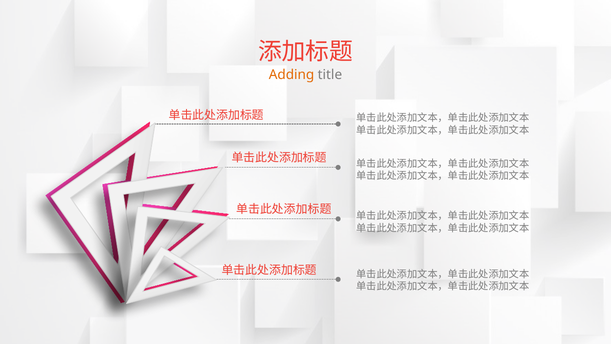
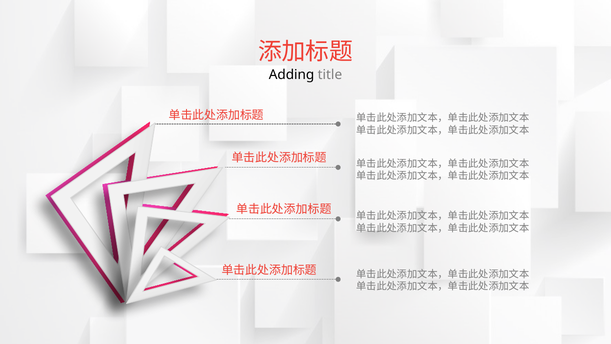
Adding colour: orange -> black (292, 75)
